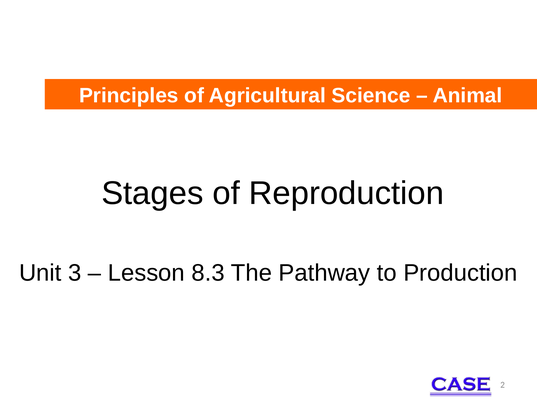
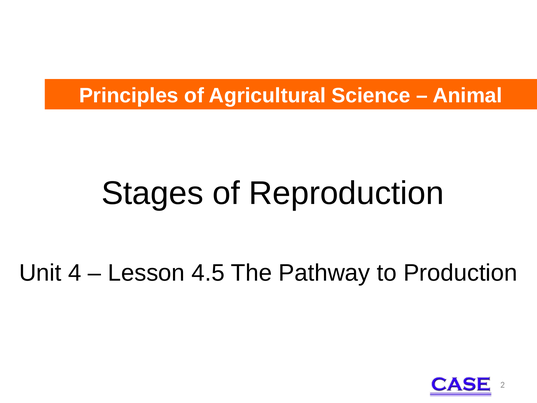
3: 3 -> 4 (75, 273)
8.3: 8.3 -> 4.5 (208, 273)
